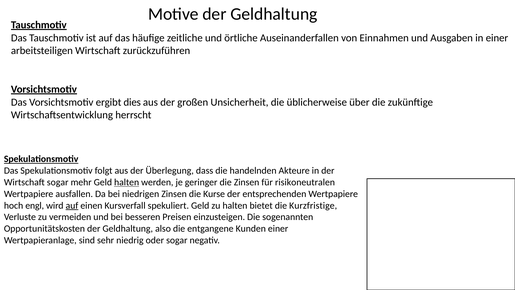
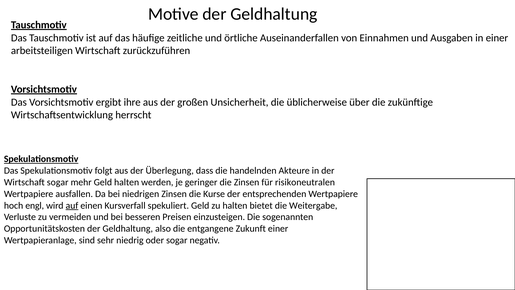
dies: dies -> ihre (132, 102)
halten underline: present -> none (127, 182)
Kurzfristige: Kurzfristige -> Weitergabe (313, 205)
Kunden: Kunden -> Zukunft (251, 228)
